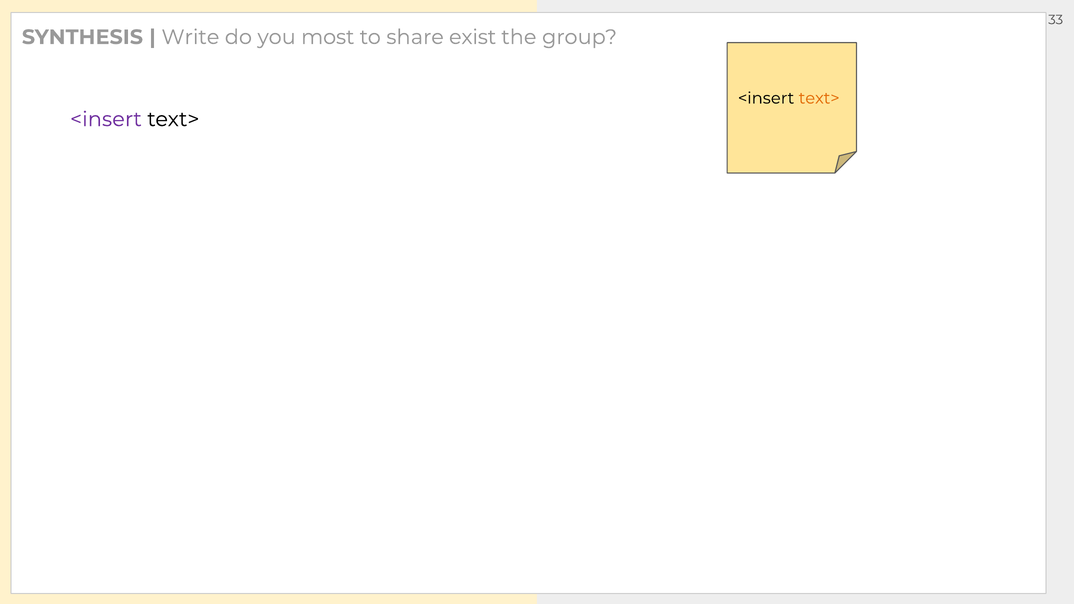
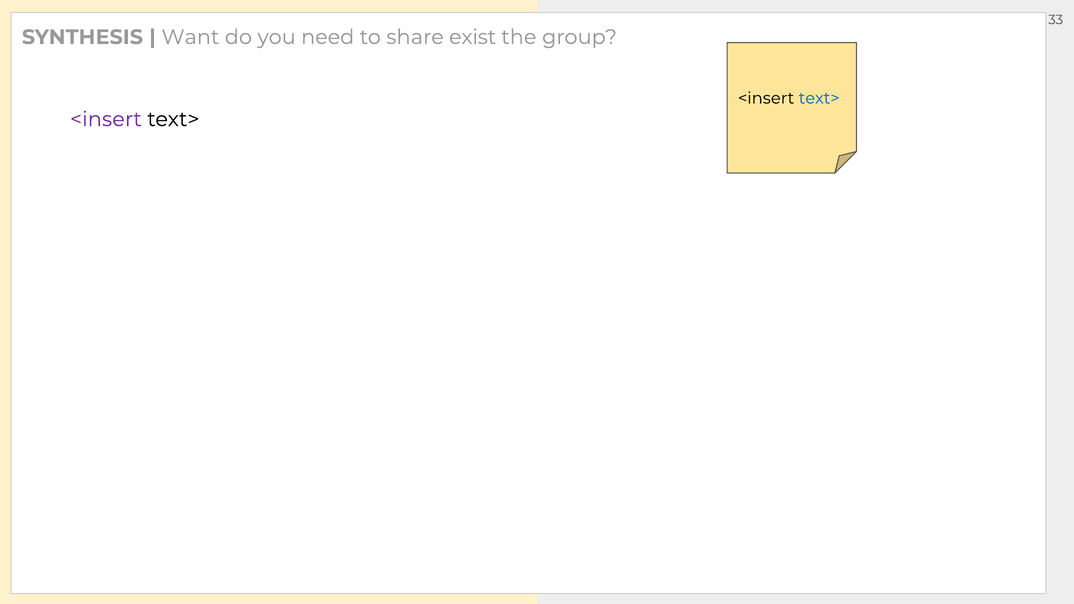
Write: Write -> Want (190, 37)
most: most -> need (328, 37)
text> colour: orange -> blue (819, 98)
